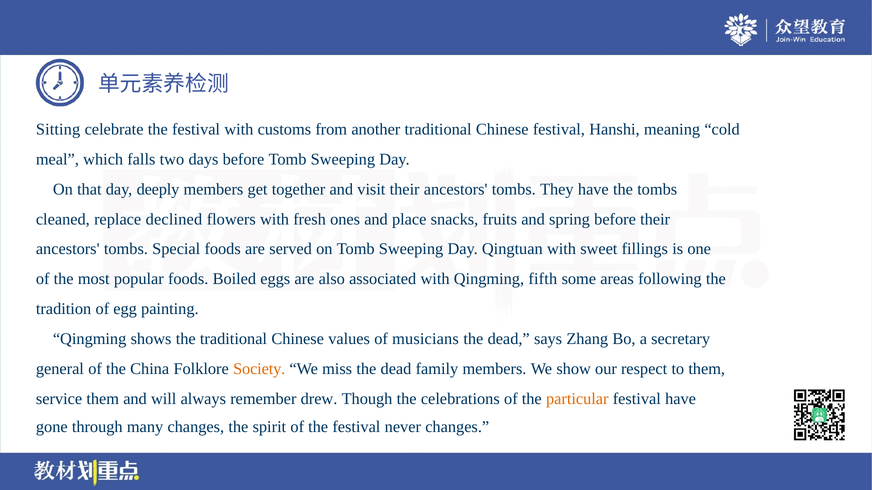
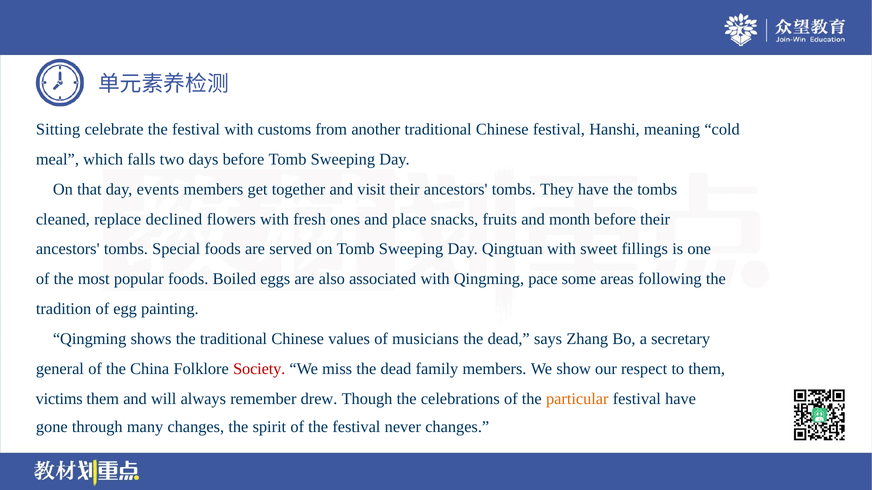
deeply: deeply -> events (158, 189)
spring: spring -> month (570, 219)
fifth: fifth -> pace (543, 279)
Society colour: orange -> red (259, 369)
service: service -> victims (59, 399)
